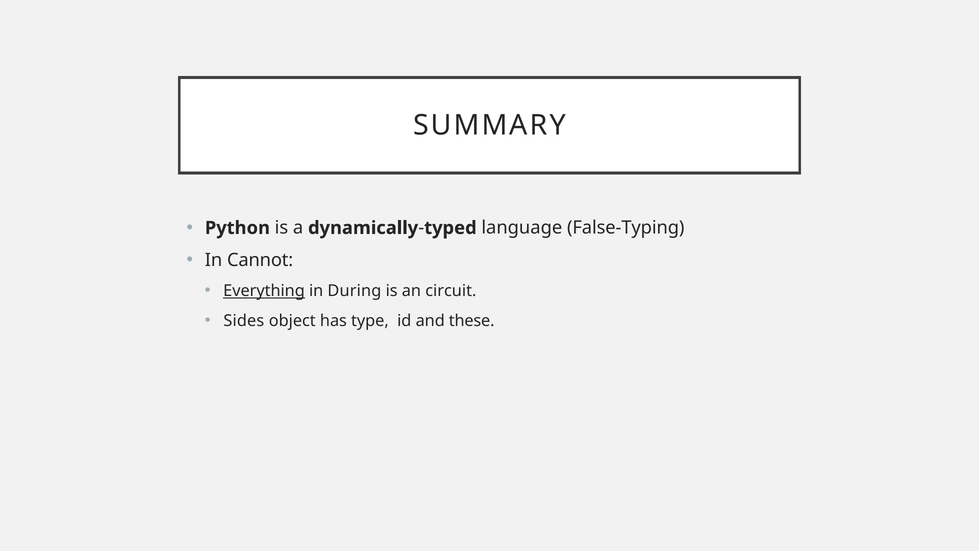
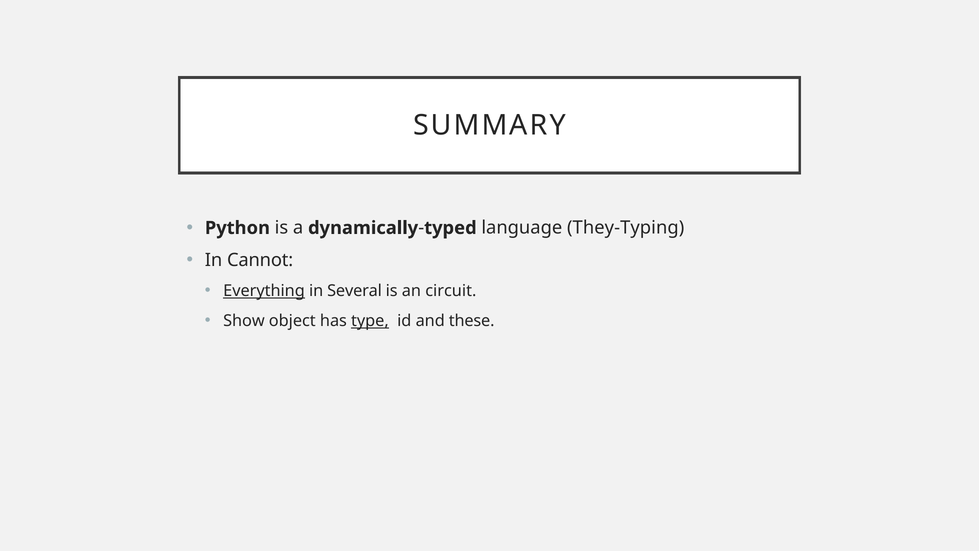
False-Typing: False-Typing -> They-Typing (626, 228)
During: During -> Several (355, 291)
Sides: Sides -> Show (244, 321)
type underline: none -> present (370, 321)
